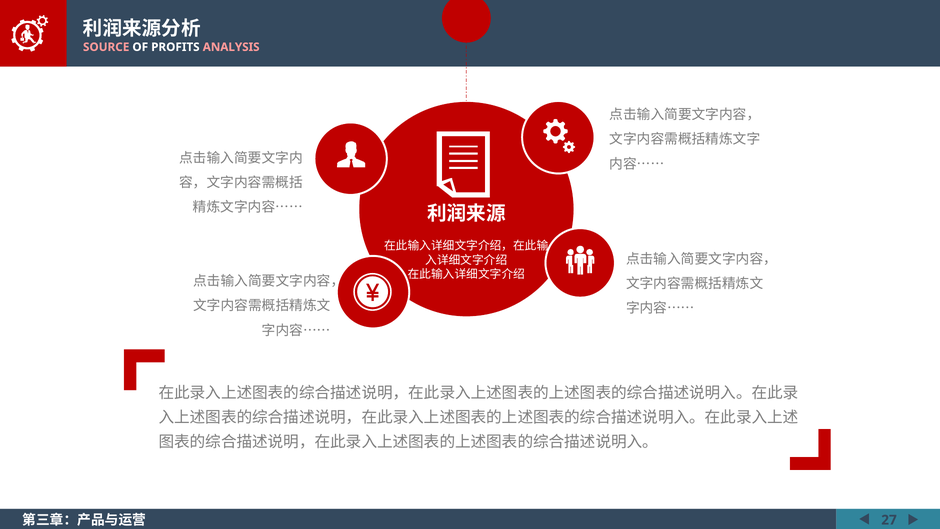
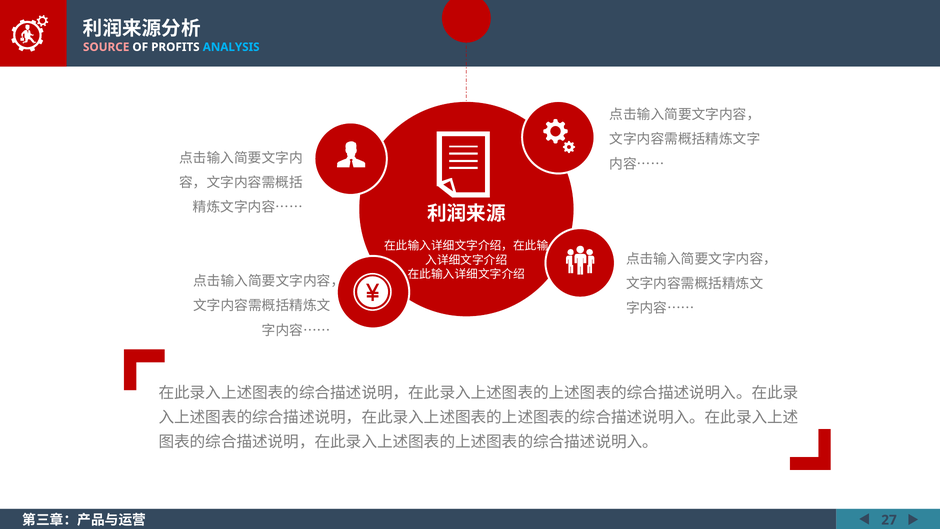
ANALYSIS colour: pink -> light blue (231, 47)
